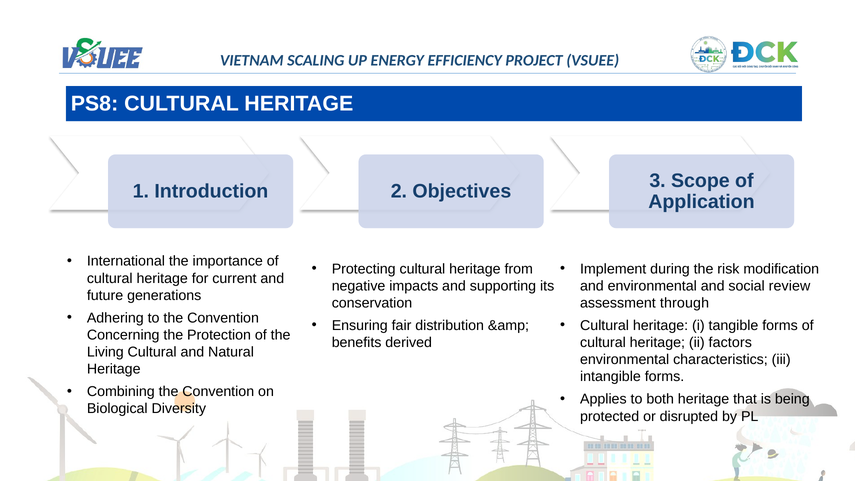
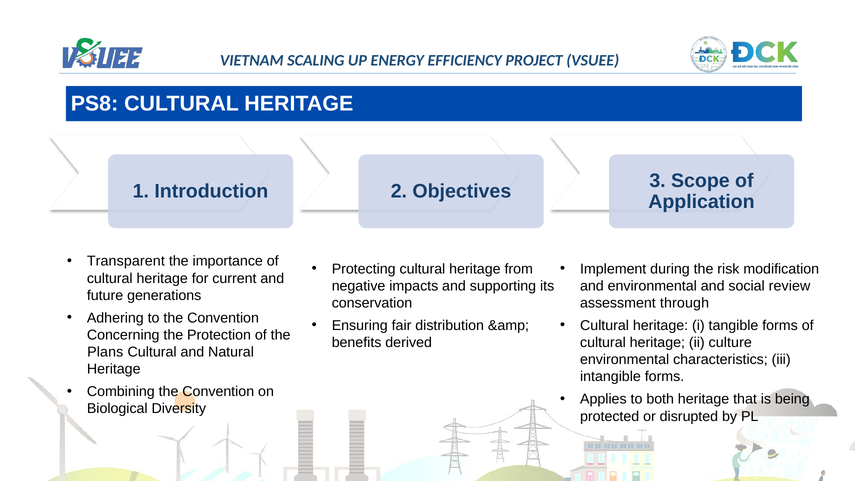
International: International -> Transparent (126, 261)
factors: factors -> culture (730, 343)
Living: Living -> Plans (105, 352)
